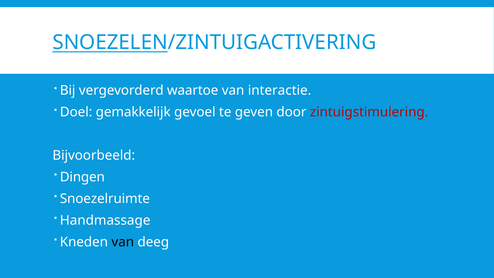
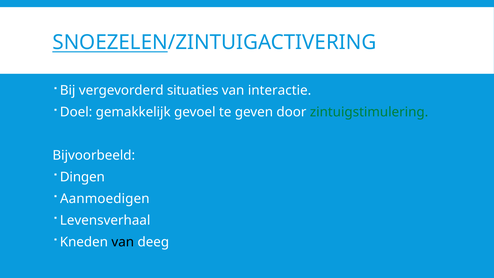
waartoe: waartoe -> situaties (193, 90)
zintuigstimulering colour: red -> green (369, 112)
Snoezelruimte: Snoezelruimte -> Aanmoedigen (105, 199)
Handmassage: Handmassage -> Levensverhaal (105, 220)
